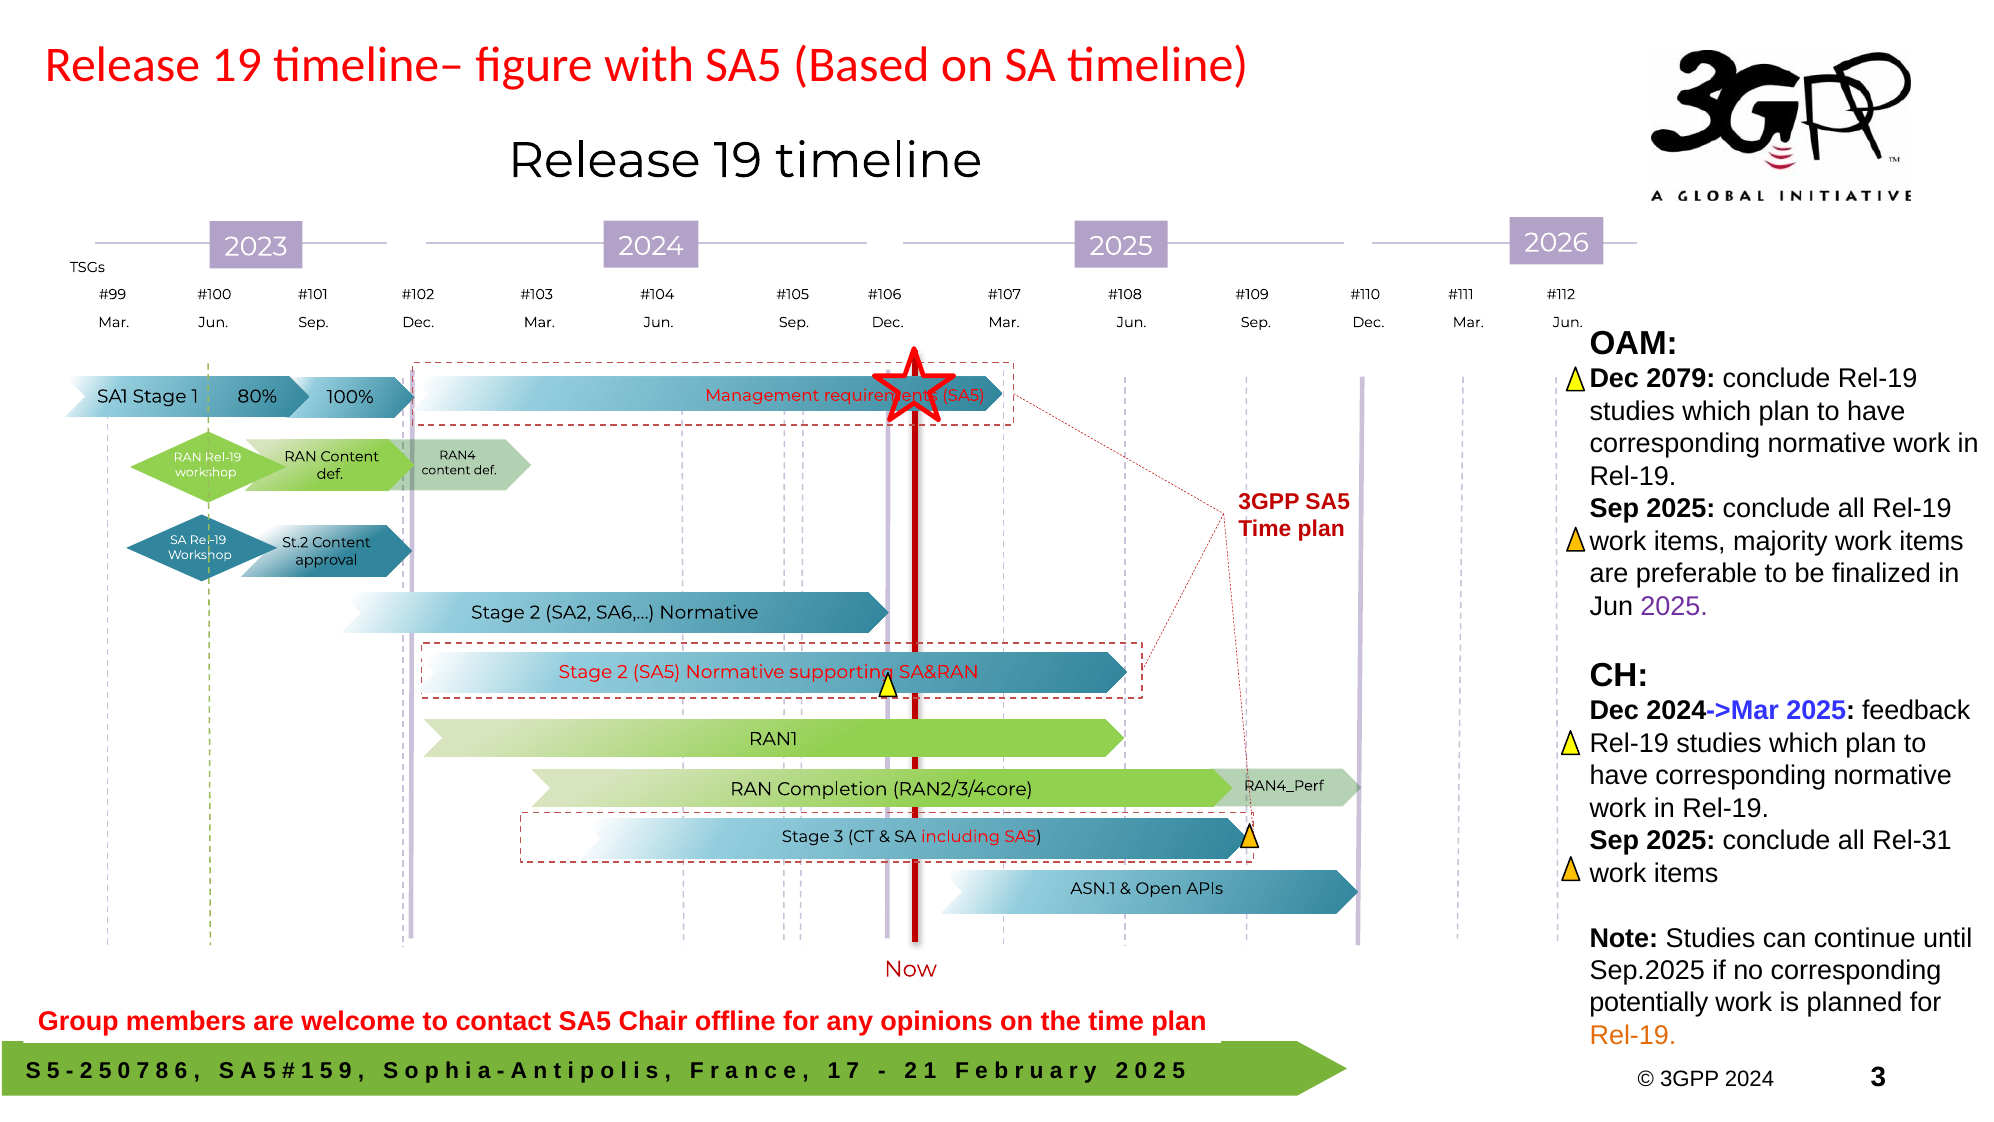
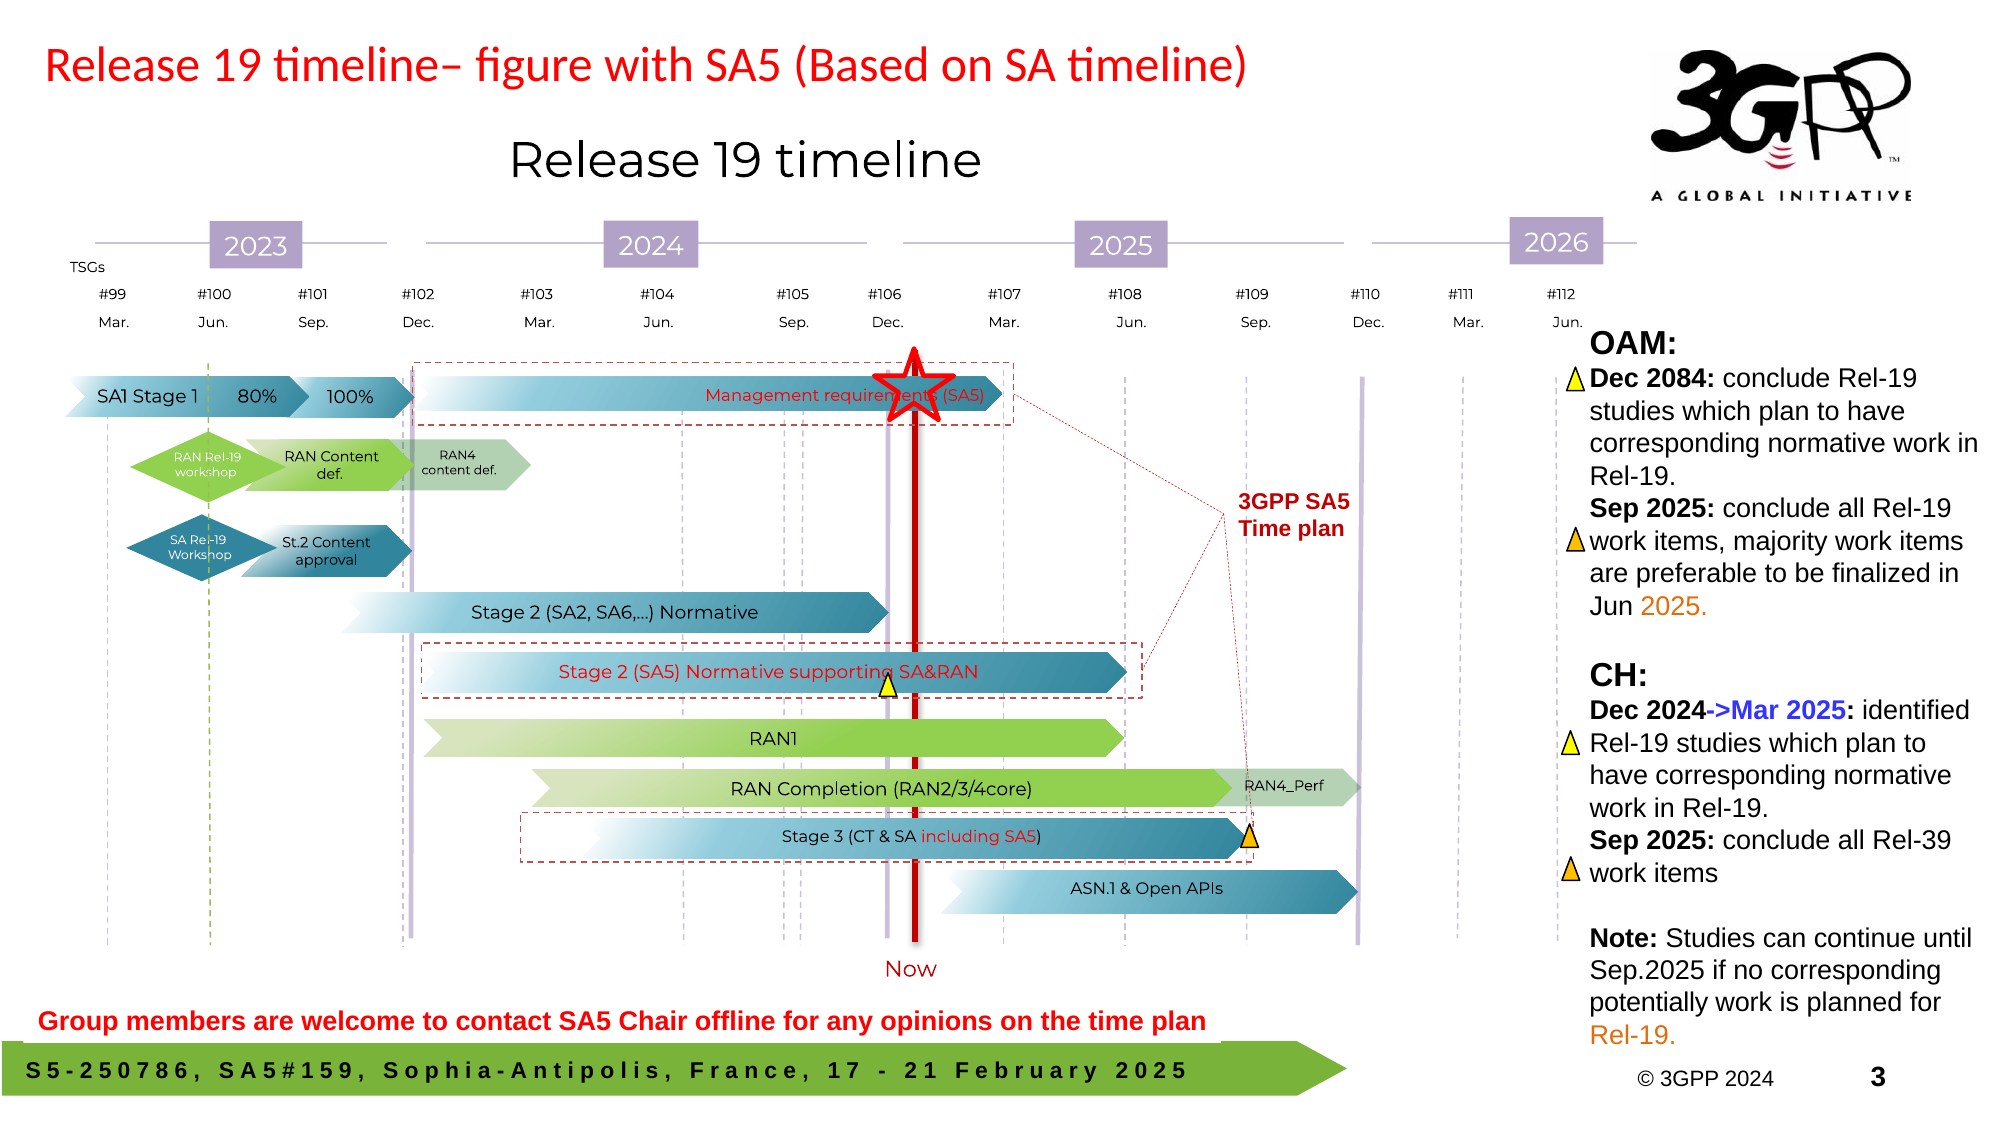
2079: 2079 -> 2084 (1681, 379)
2025 colour: purple -> orange (1674, 606)
feedback: feedback -> identified (1916, 711)
Rel-31: Rel-31 -> Rel-39 (1912, 840)
